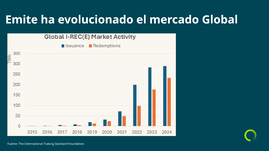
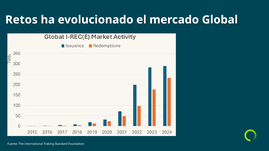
Emite: Emite -> Retos (21, 20)
